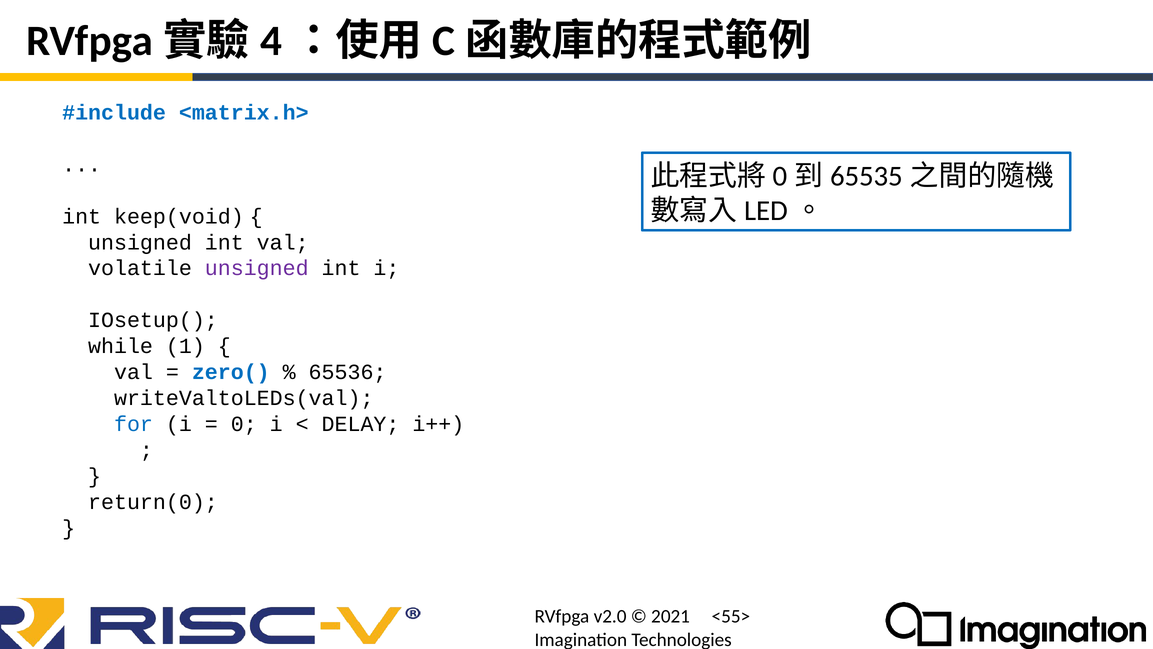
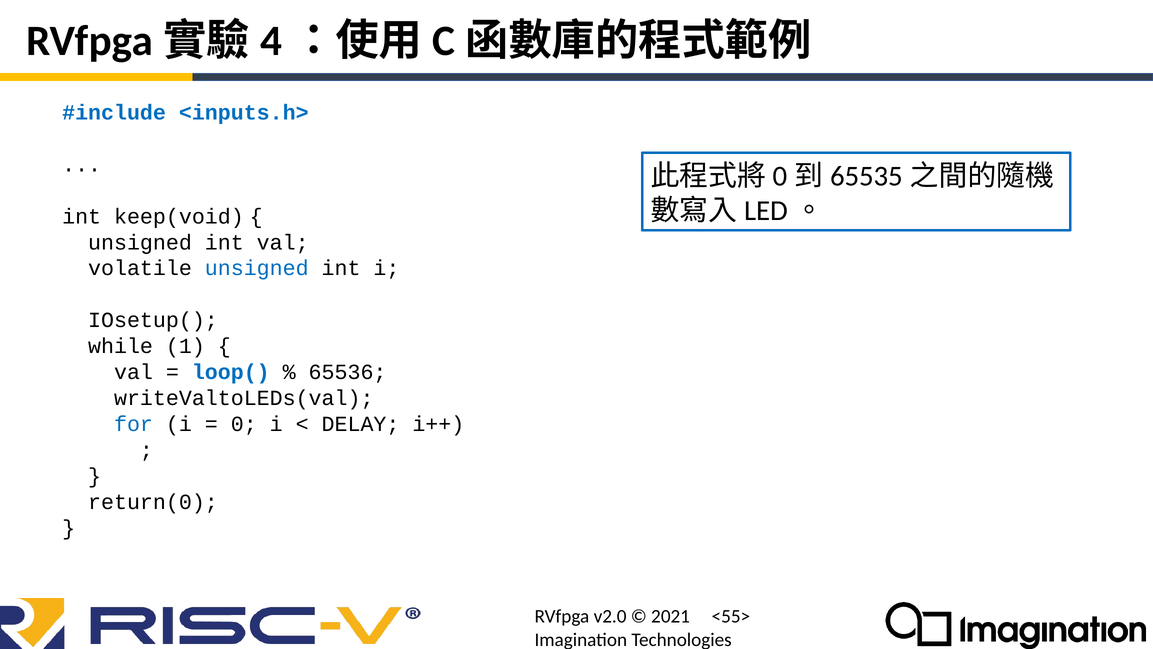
<matrix.h>: <matrix.h> -> <inputs.h> (244, 112)
unsigned colour: purple -> blue (257, 268)
zero(: zero( -> loop( (231, 372)
